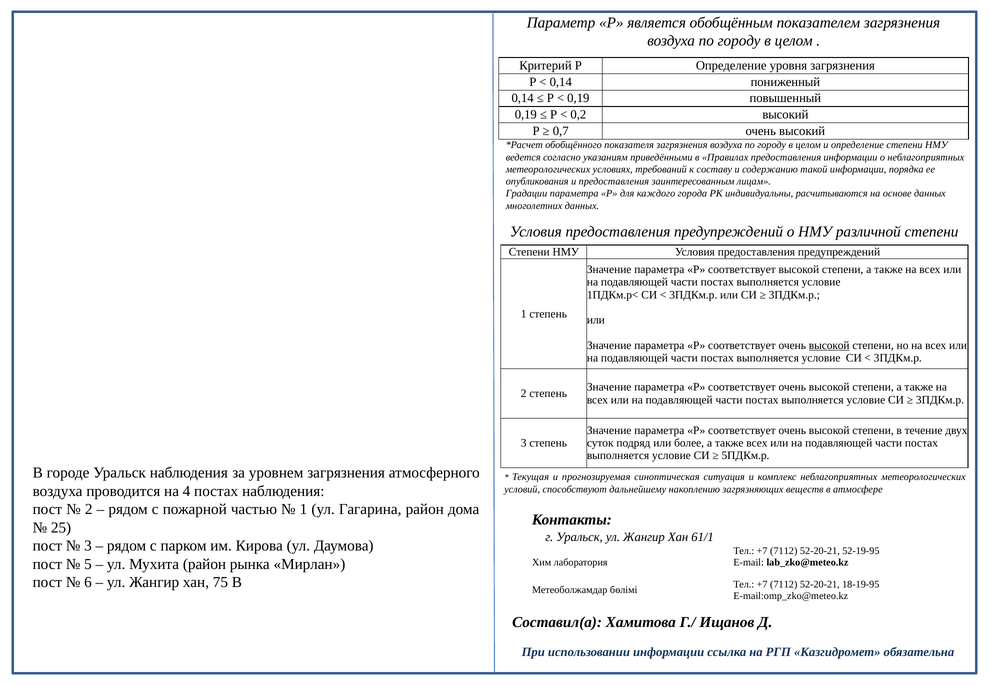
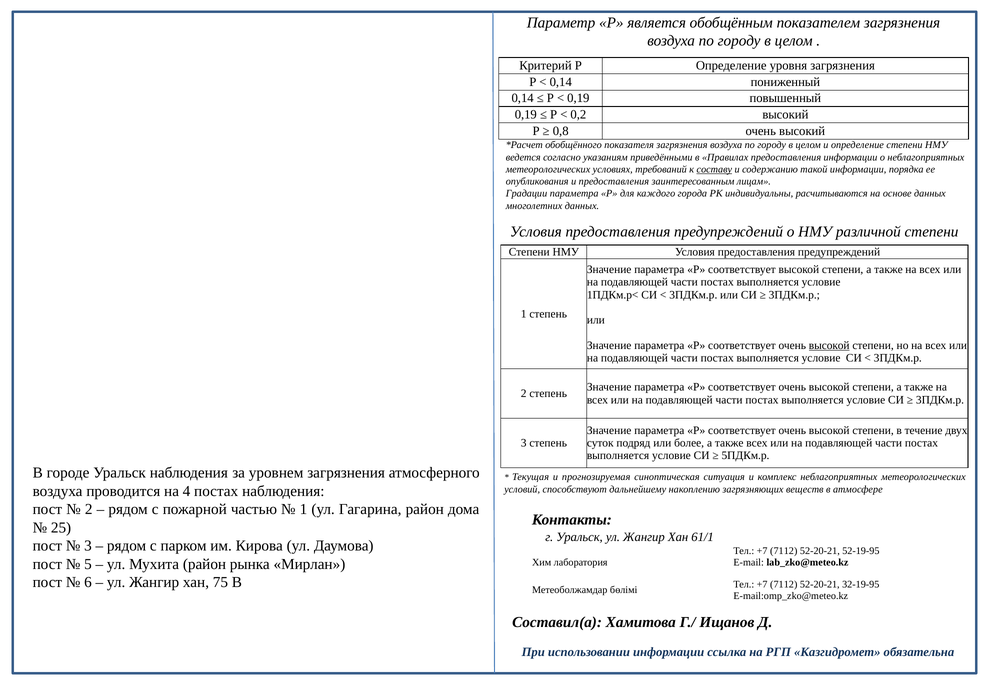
0,7: 0,7 -> 0,8 (561, 131)
составу underline: none -> present (714, 169)
18-19-95: 18-19-95 -> 32-19-95 (861, 584)
